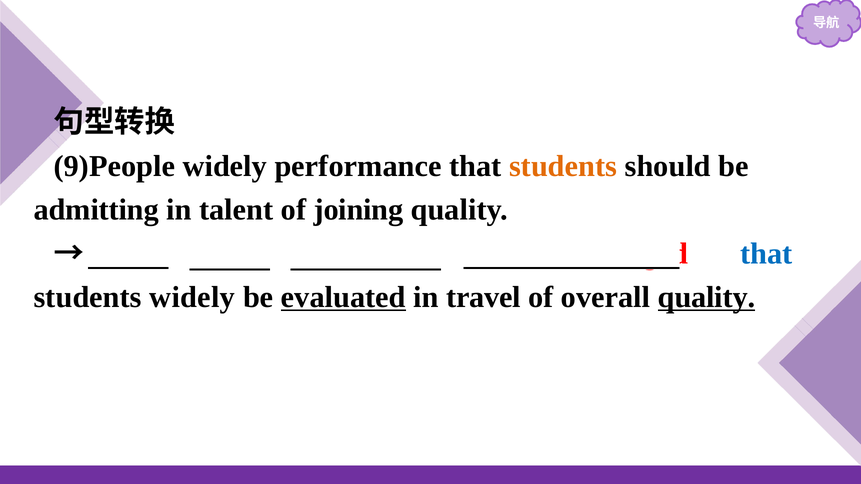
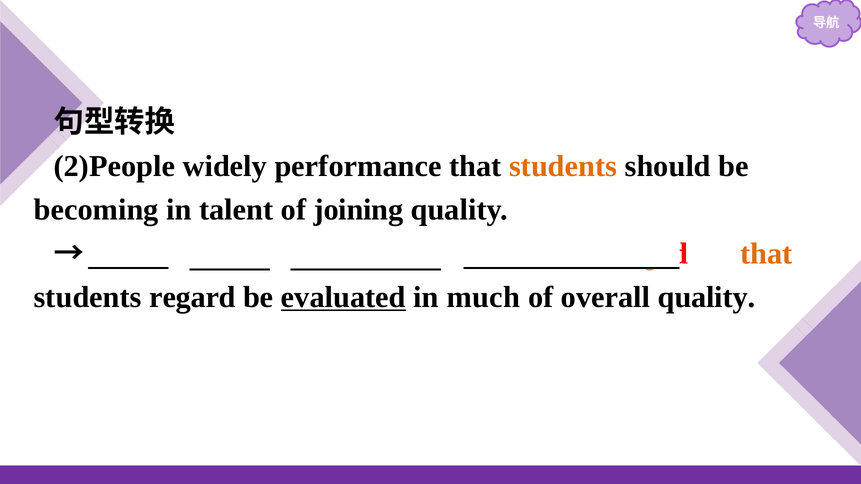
9)People: 9)People -> 2)People (114, 166)
admitting: admitting -> becoming (96, 210)
that colour: blue -> orange (766, 254)
students widely: widely -> regard (192, 297)
travel: travel -> much (483, 297)
quality underline: present -> none (707, 297)
